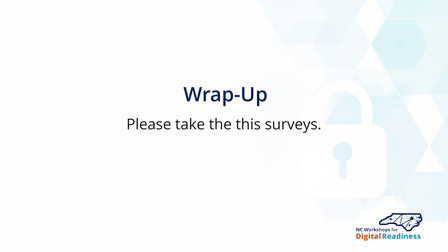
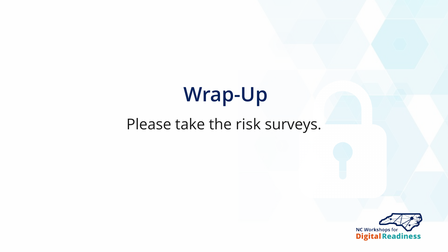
this: this -> risk (248, 124)
